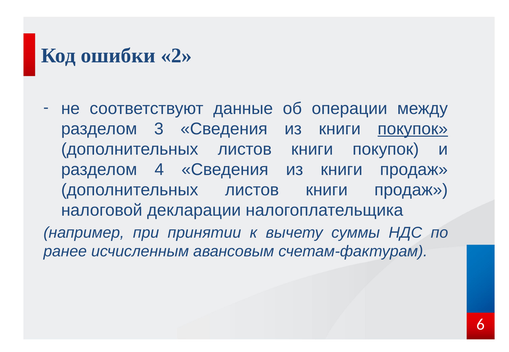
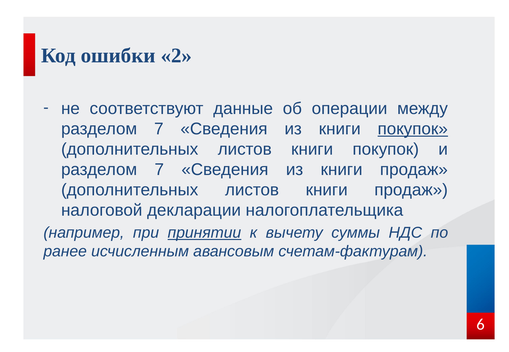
3: 3 -> 7 (159, 129)
4: 4 -> 7 (159, 170)
принятии underline: none -> present (204, 233)
